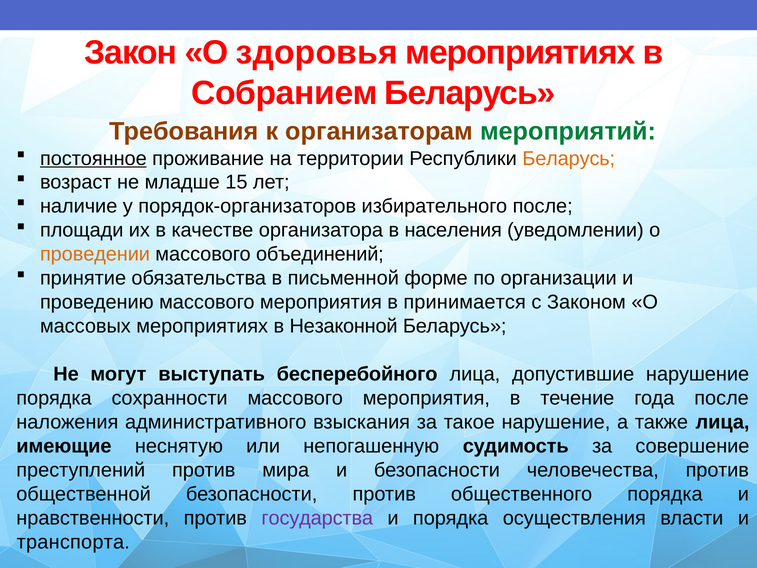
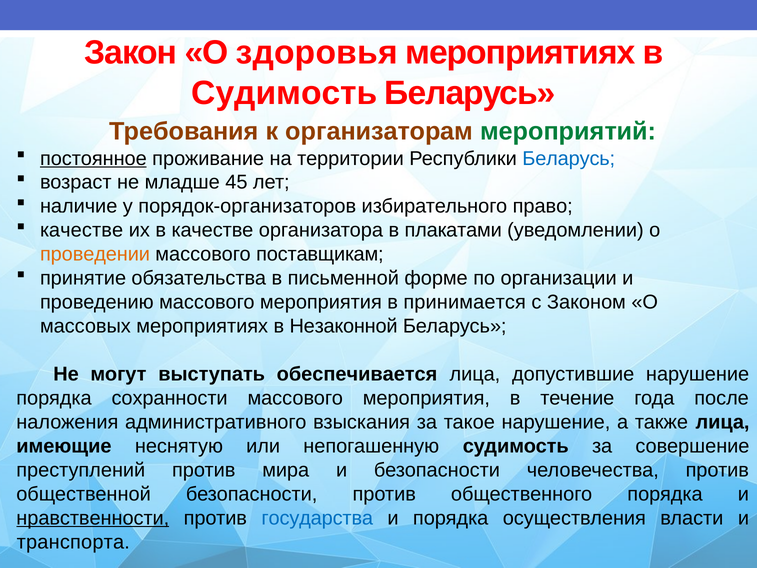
Собранием: Собранием -> Судимость (284, 93)
Беларусь colour: orange -> blue (569, 158)
15: 15 -> 45 (236, 182)
избирательного после: после -> право (543, 206)
площади: площади -> качестве (82, 230)
населения: населения -> плакатами (453, 230)
объединений: объединений -> поставщикам (320, 254)
бесперебойного: бесперебойного -> обеспечивается (357, 374)
нравственности underline: none -> present (93, 518)
государства colour: purple -> blue (317, 518)
